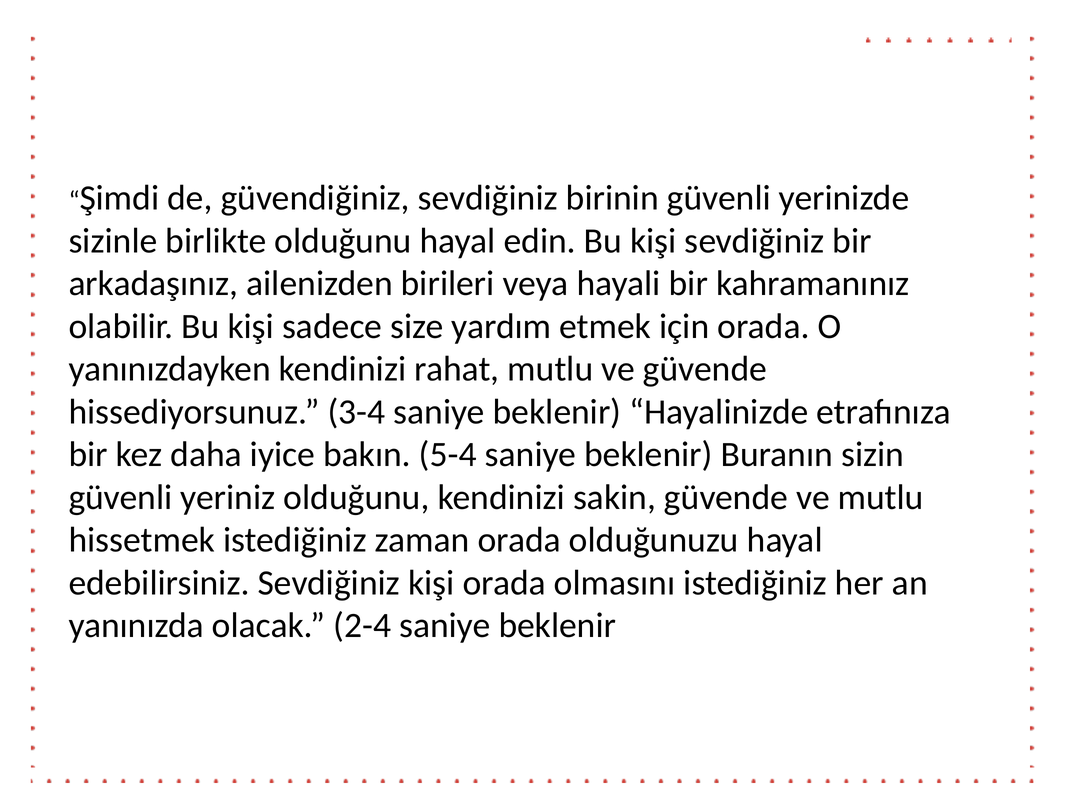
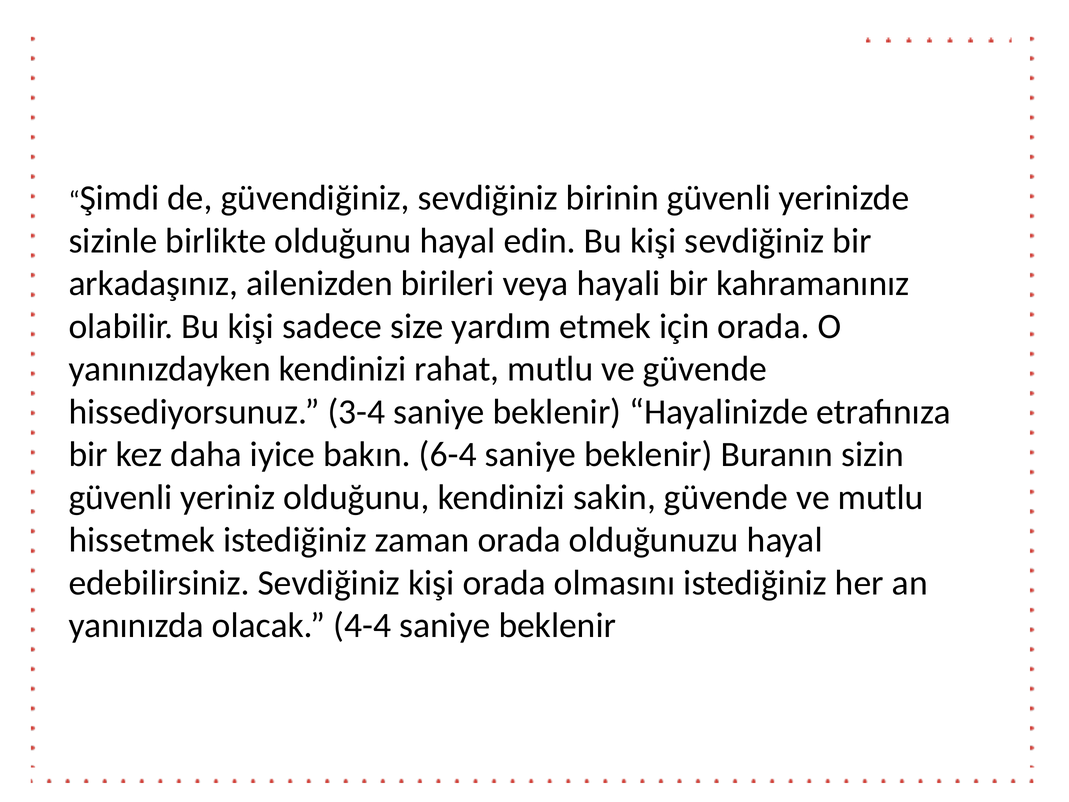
5-4: 5-4 -> 6-4 (448, 454)
2-4: 2-4 -> 4-4 (362, 626)
